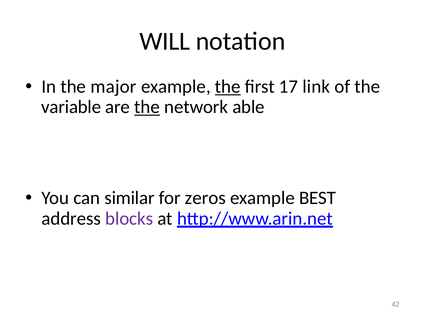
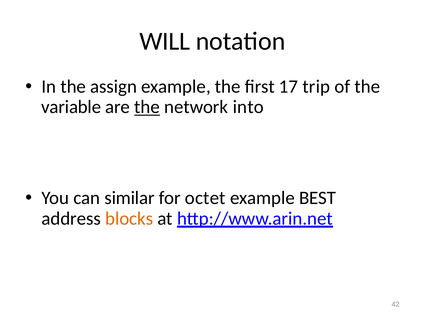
major: major -> assign (114, 87)
the underline: present -> none (228, 87)
link: link -> trip (316, 87)
able: able -> into (248, 107)
zeros: zeros -> octet (205, 198)
blocks colour: purple -> orange (129, 218)
